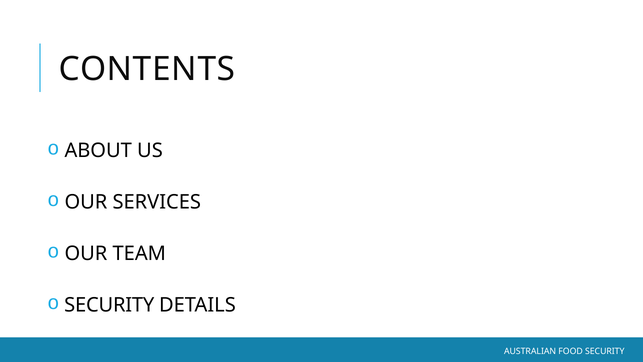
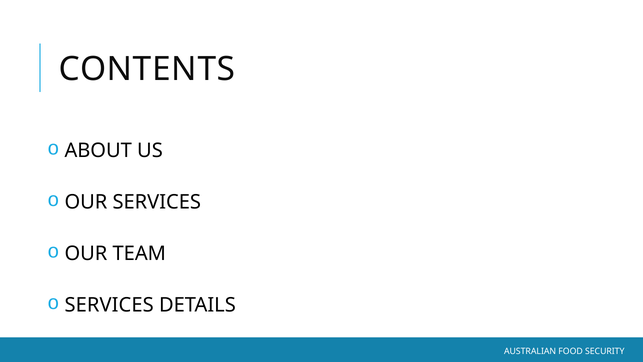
SECURITY: SECURITY -> SERVICES (109, 305)
